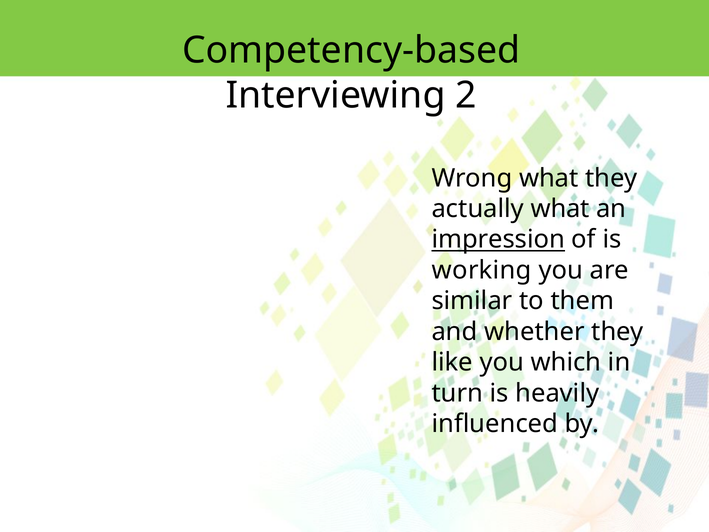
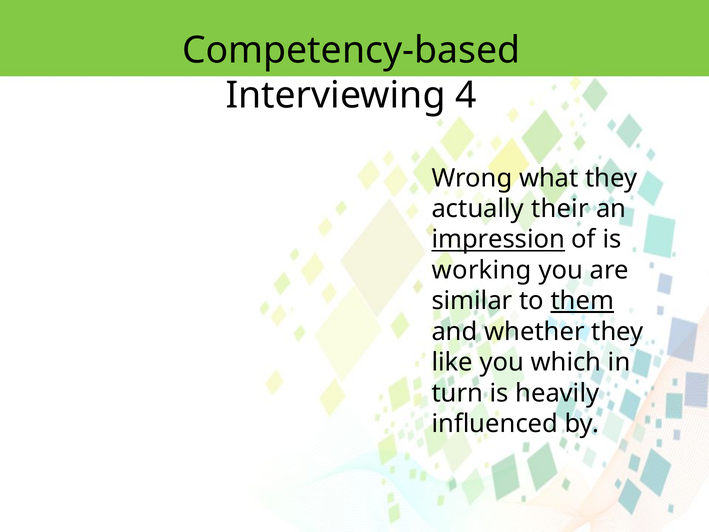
2: 2 -> 4 (466, 95)
actually what: what -> their (560, 209)
them underline: none -> present (582, 301)
